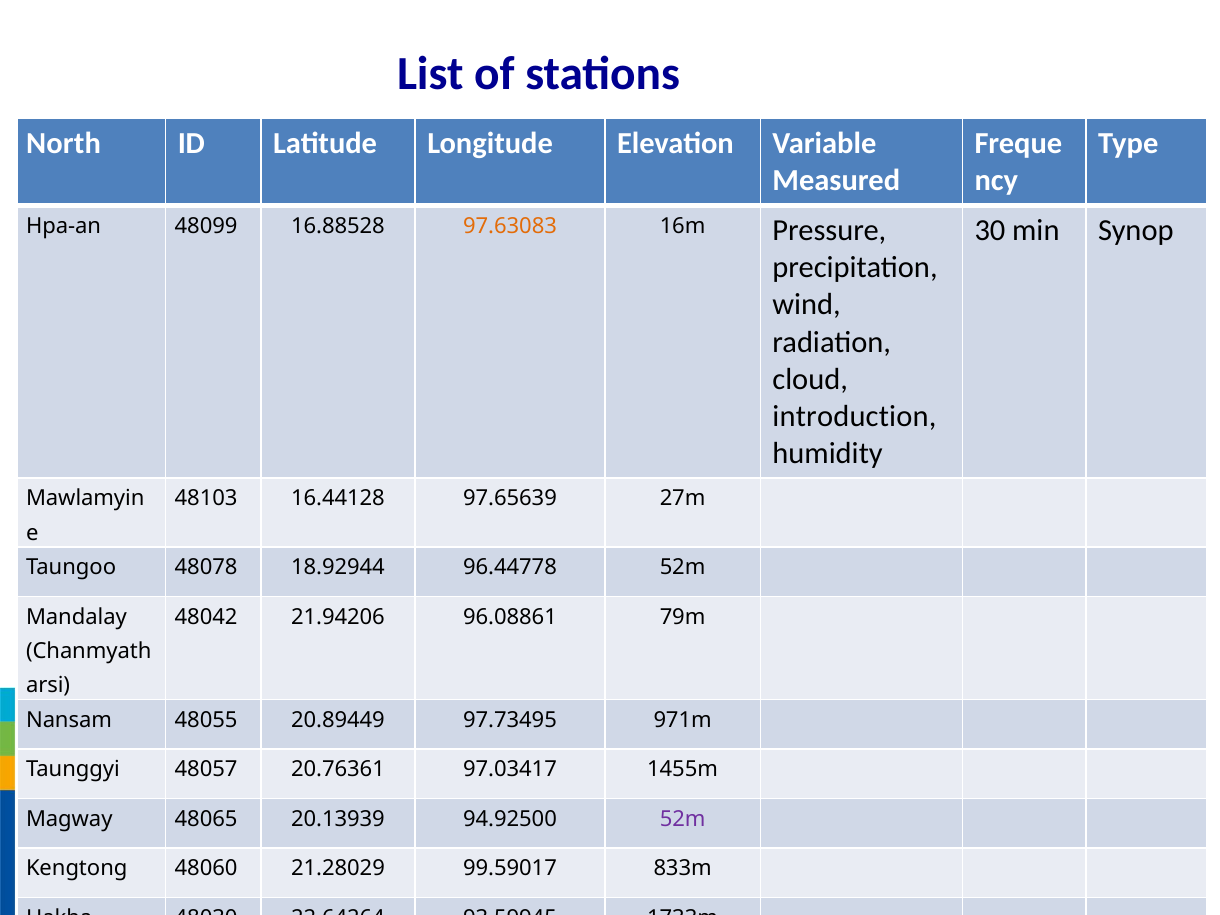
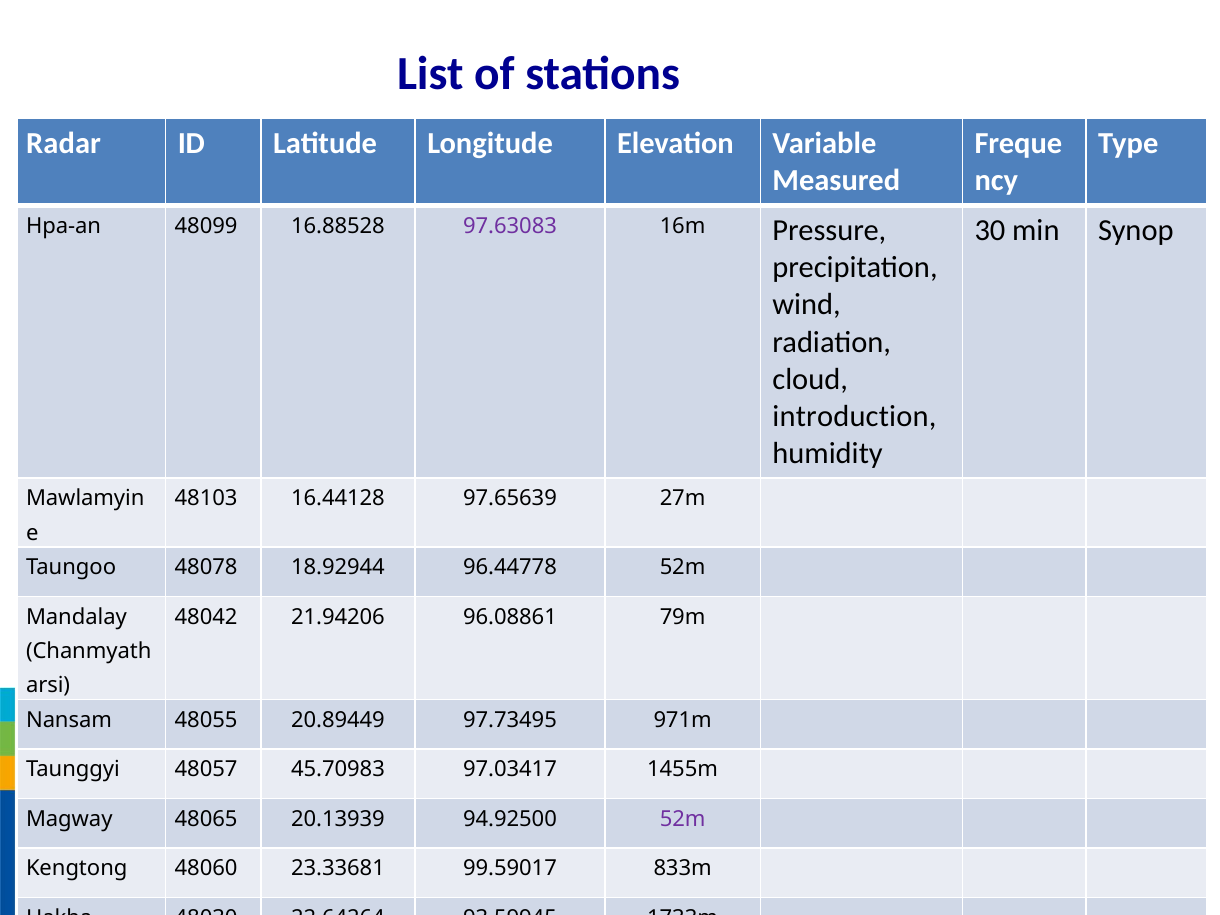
North: North -> Radar (64, 143)
97.63083 colour: orange -> purple (510, 226)
20.76361: 20.76361 -> 45.70983 (338, 769)
21.28029: 21.28029 -> 23.33681 (338, 868)
